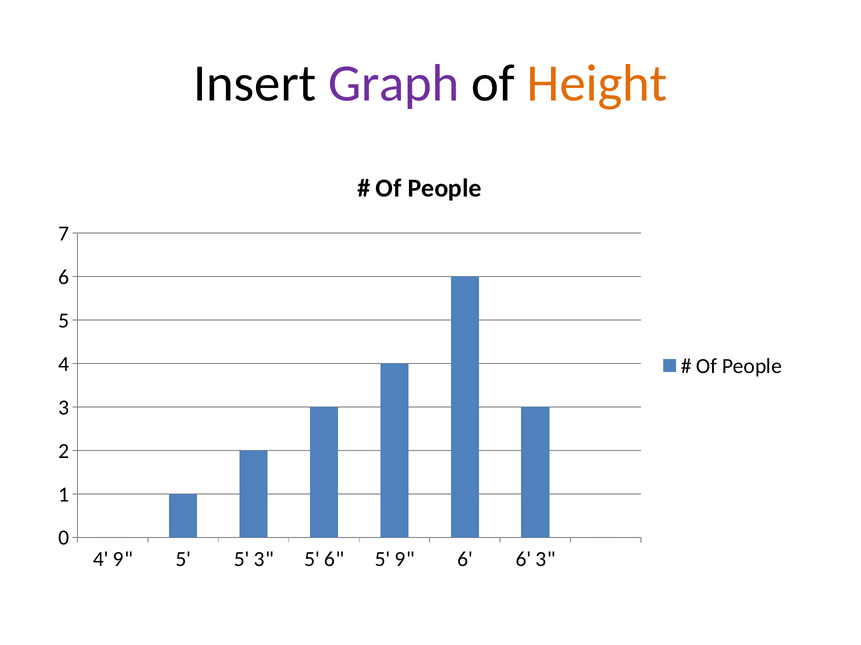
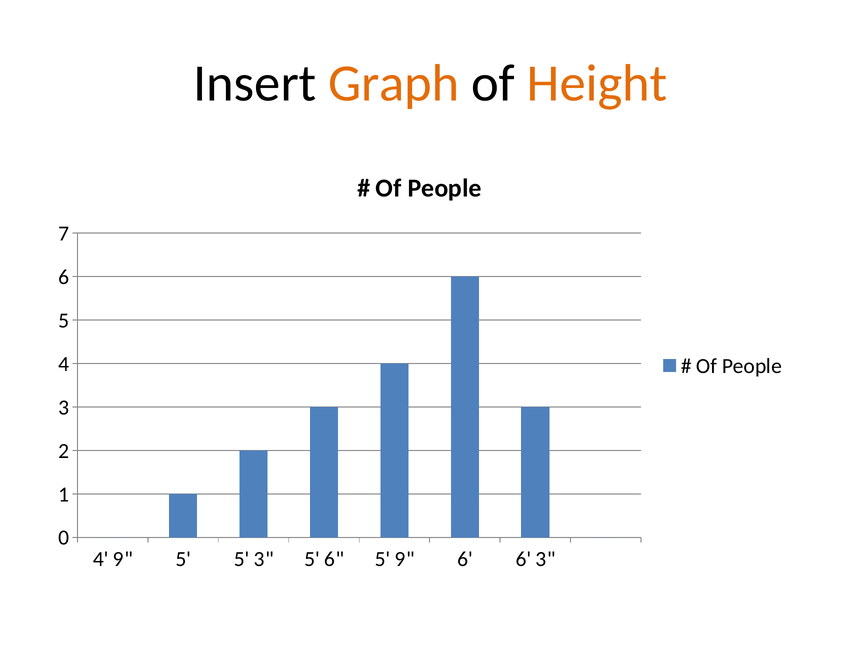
Graph colour: purple -> orange (394, 83)
